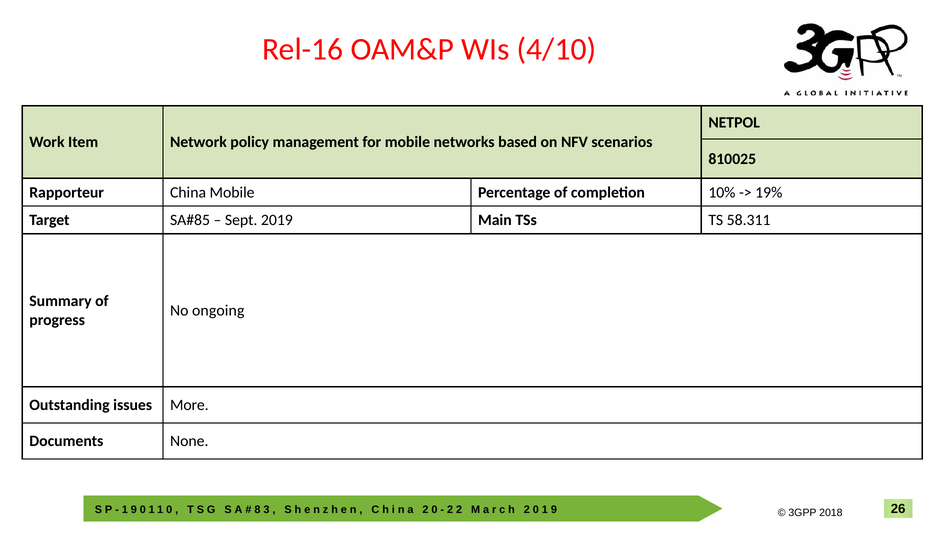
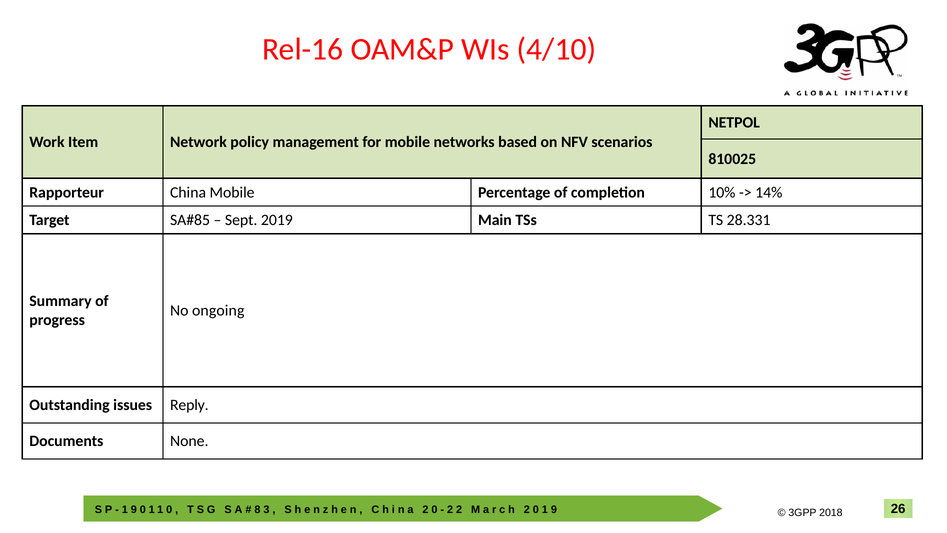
19%: 19% -> 14% (769, 192)
58.311: 58.311 -> 28.331 (749, 220)
More: More -> Reply (189, 405)
